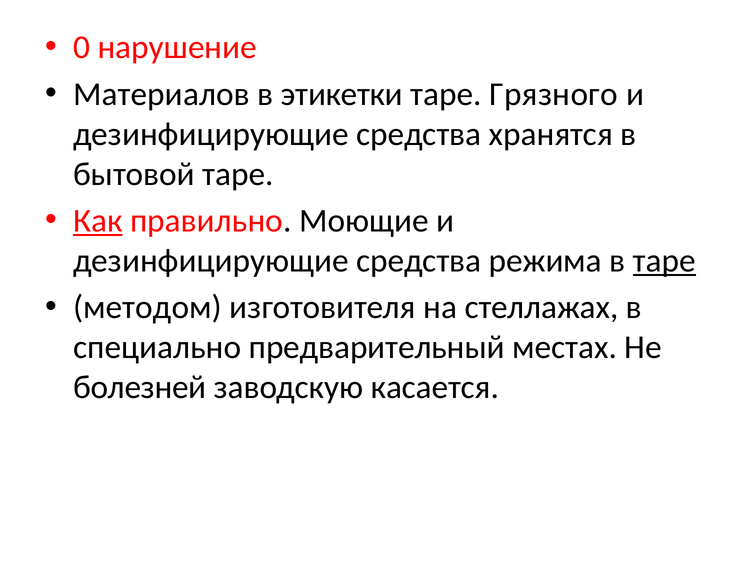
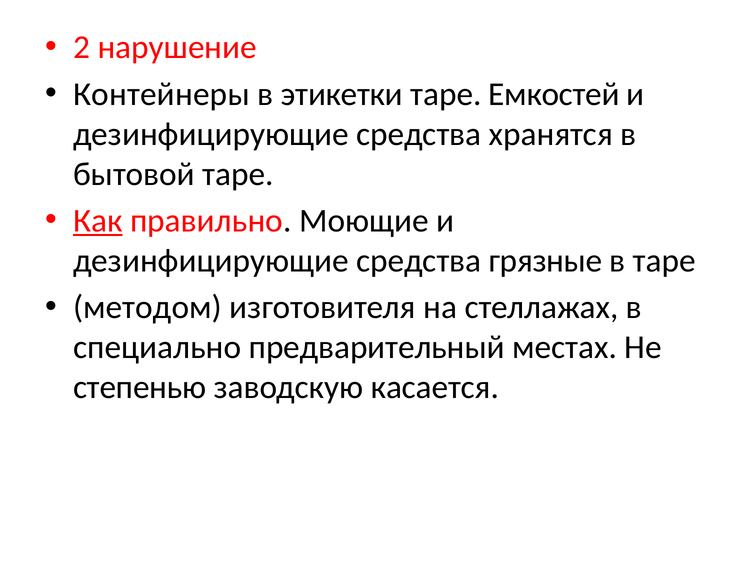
0: 0 -> 2 (82, 47)
Материалов: Материалов -> Контейнеры (161, 94)
Грязного: Грязного -> Емкостей (554, 94)
режима: режима -> грязные (545, 261)
таре underline: present -> none (664, 261)
болезней: болезней -> степенью (140, 388)
